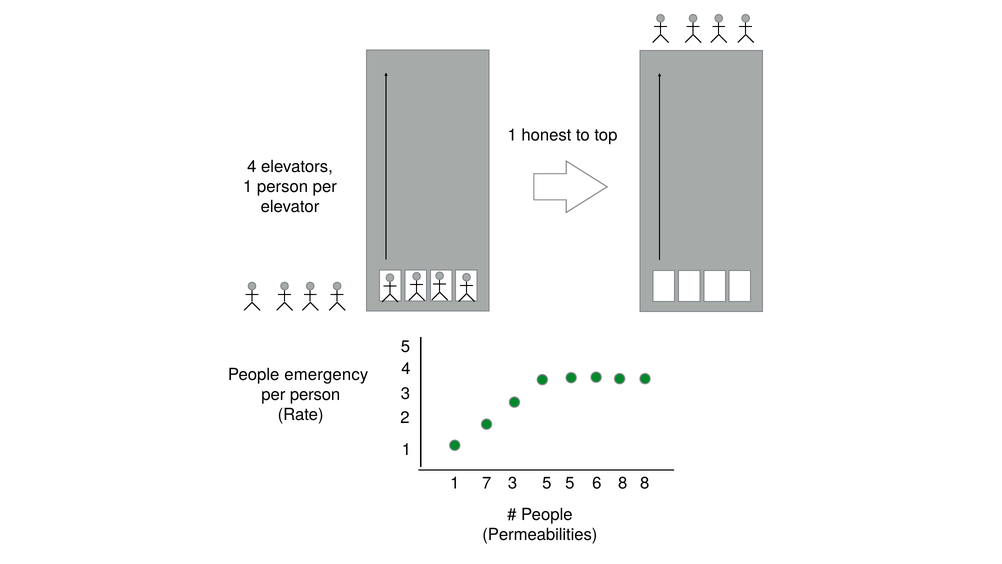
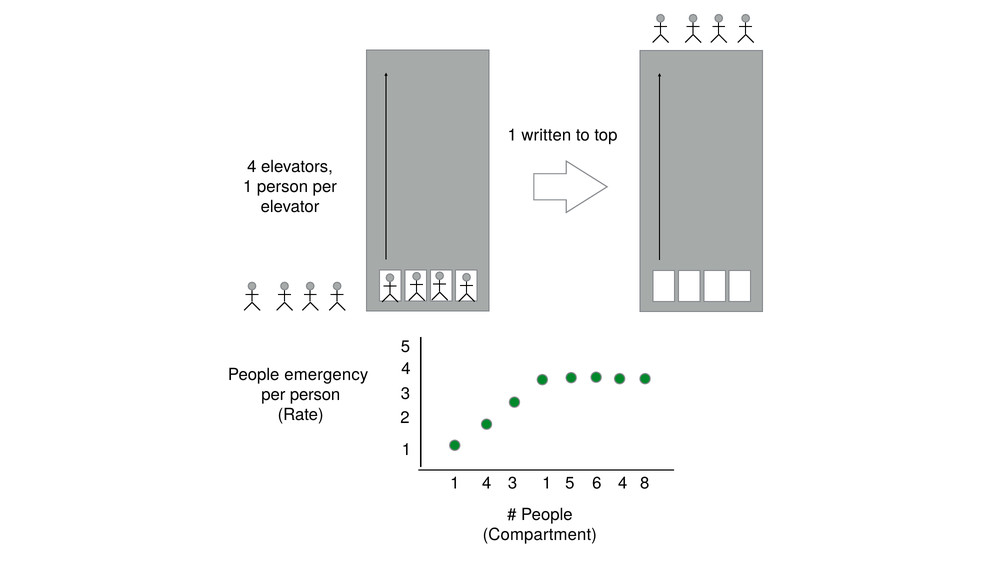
honest: honest -> written (546, 135)
1 7: 7 -> 4 (487, 483)
3 5: 5 -> 1 (547, 483)
6 8: 8 -> 4 (623, 483)
Permeabilities: Permeabilities -> Compartment (540, 534)
